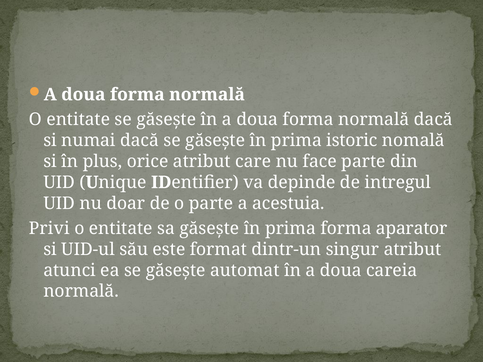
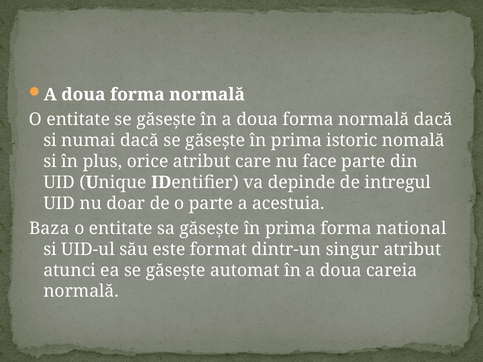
Privi: Privi -> Baza (49, 229)
aparator: aparator -> national (411, 229)
